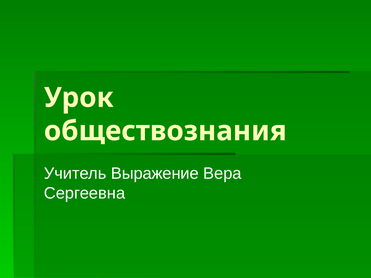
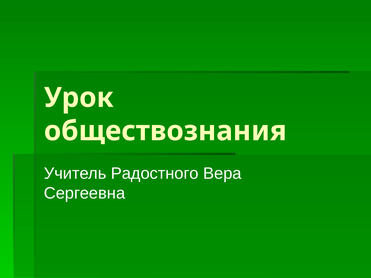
Выражение: Выражение -> Радостного (155, 174)
